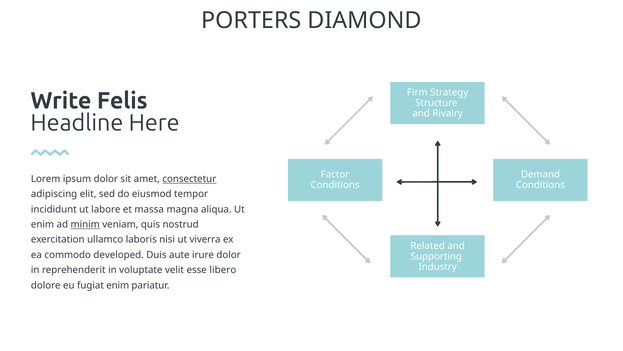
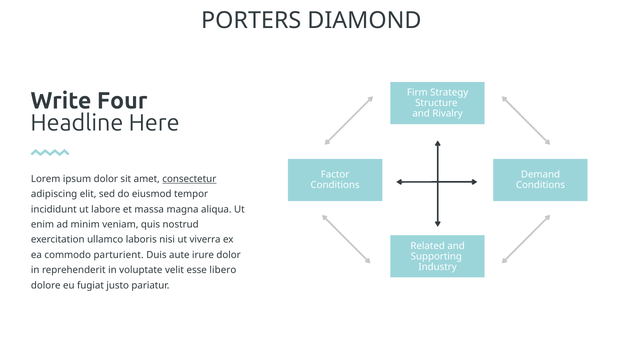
Felis: Felis -> Four (122, 101)
minim underline: present -> none (85, 224)
developed: developed -> parturient (119, 255)
fugiat enim: enim -> justo (118, 285)
